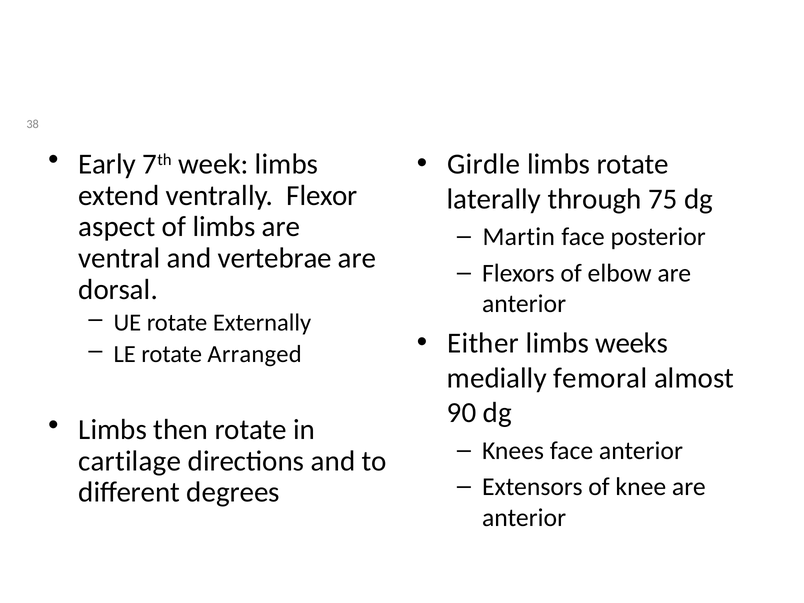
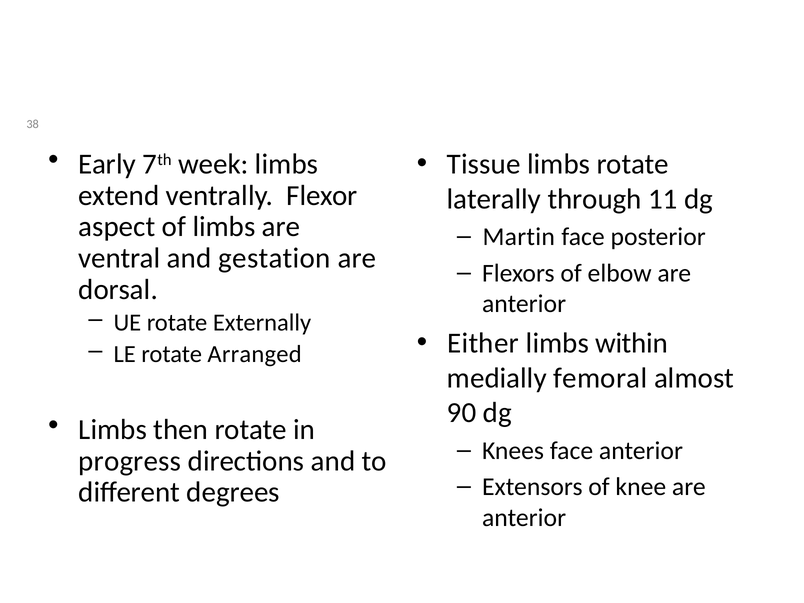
Girdle: Girdle -> Tissue (484, 164)
75: 75 -> 11 (663, 199)
vertebrae: vertebrae -> gestation (275, 258)
weeks: weeks -> within (632, 343)
cartilage: cartilage -> progress (130, 461)
